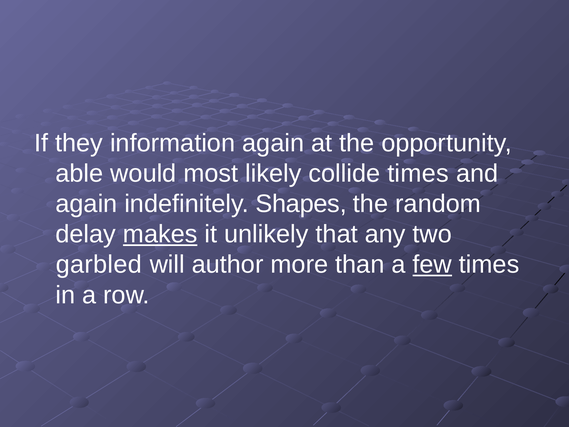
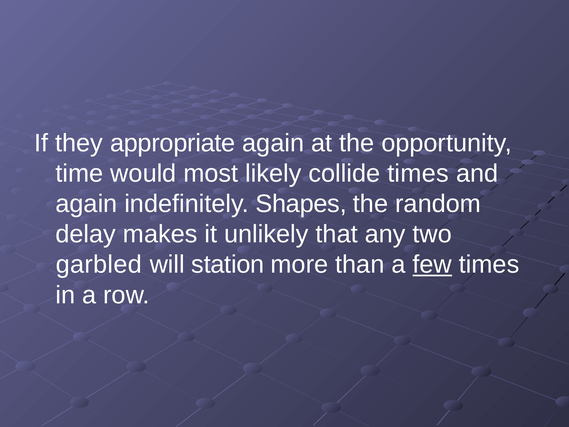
information: information -> appropriate (173, 143)
able: able -> time (79, 173)
makes underline: present -> none (160, 234)
author: author -> station (228, 264)
